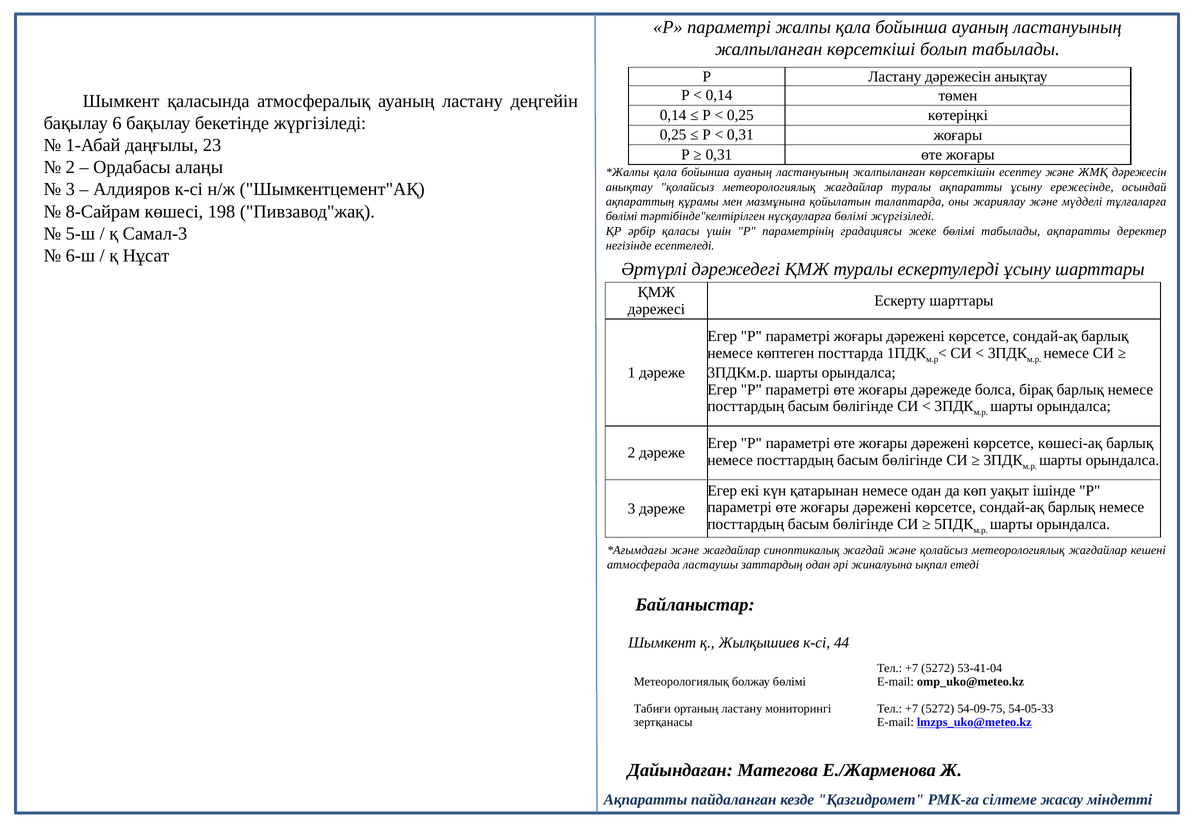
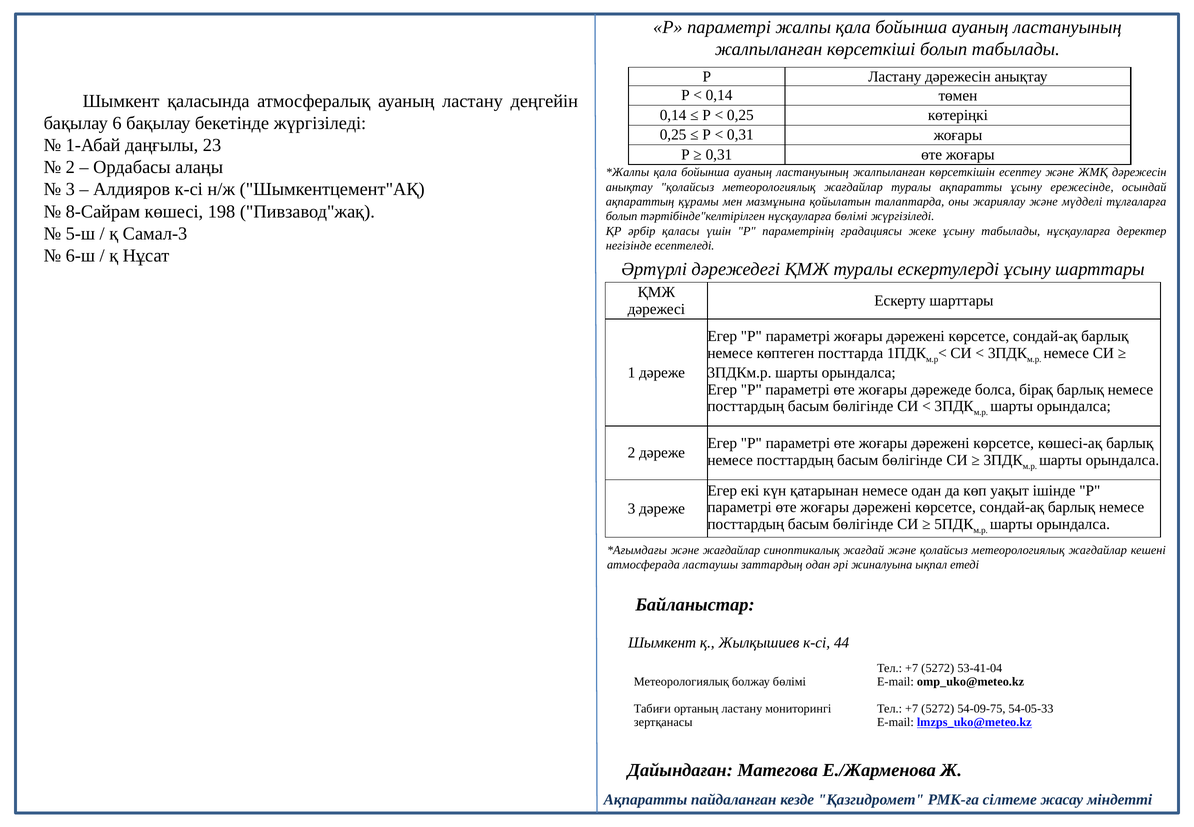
бөлімі: бөлімі -> болып (622, 216)
жеке бөлімі: бөлімі -> ұсыну (959, 231)
табылады ақпаратты: ақпаратты -> нұсқауларға (1079, 231)
